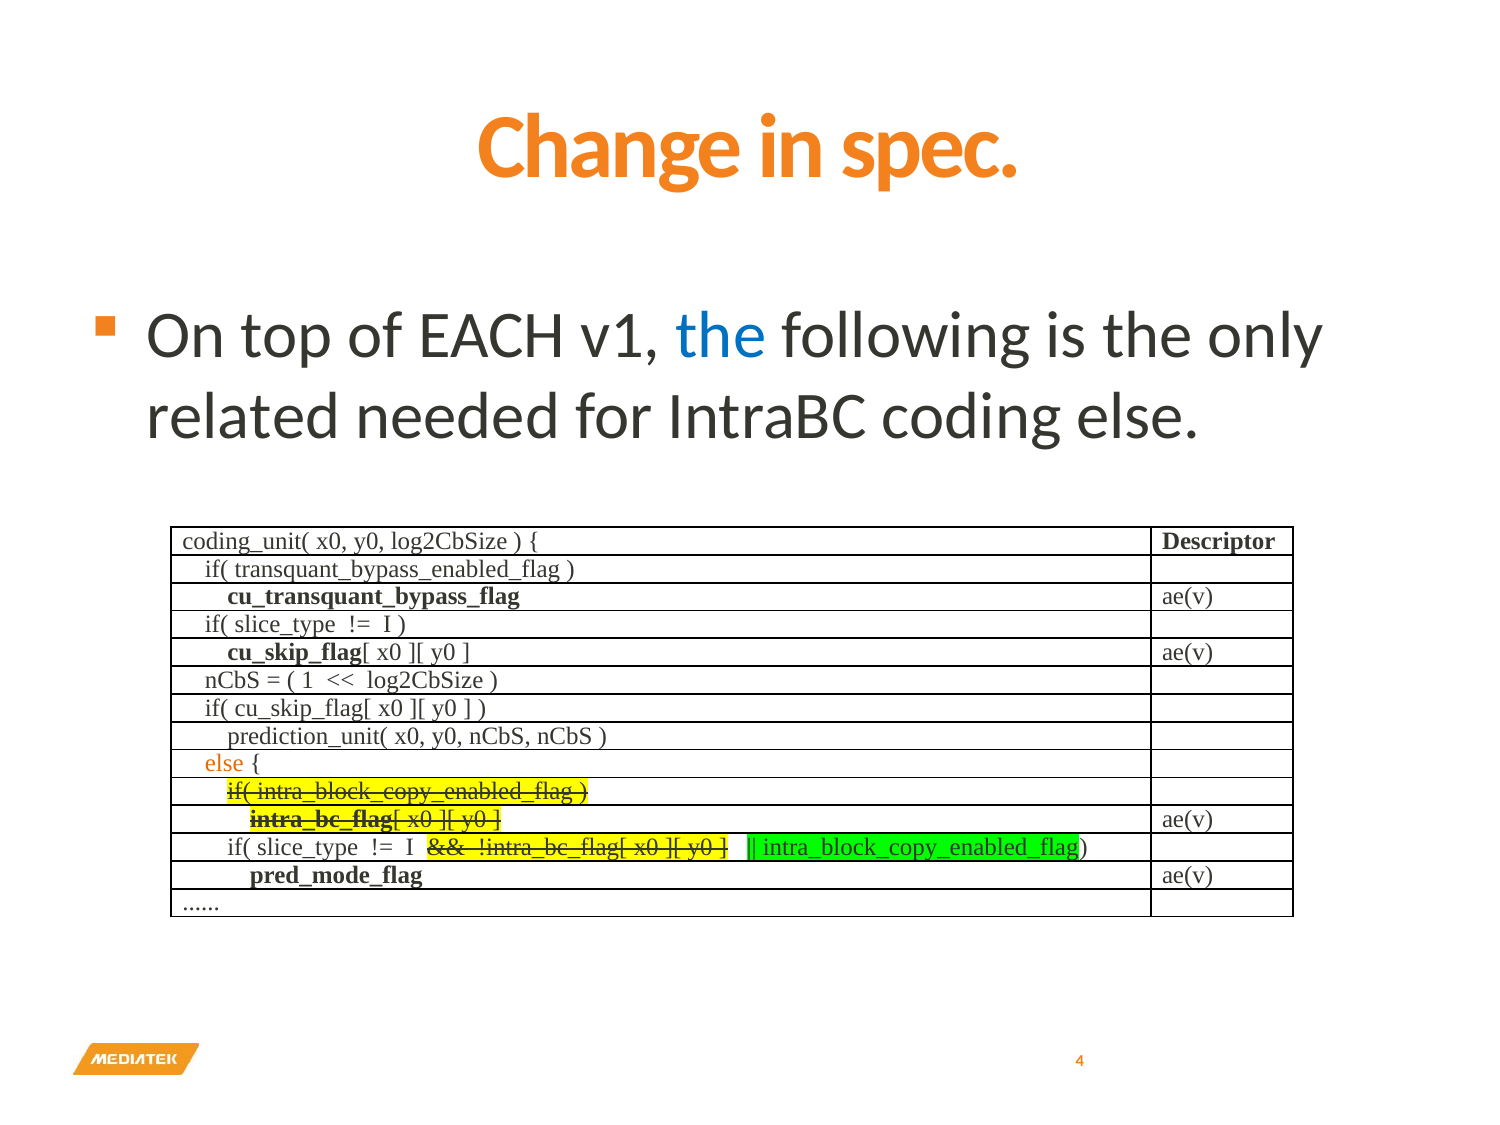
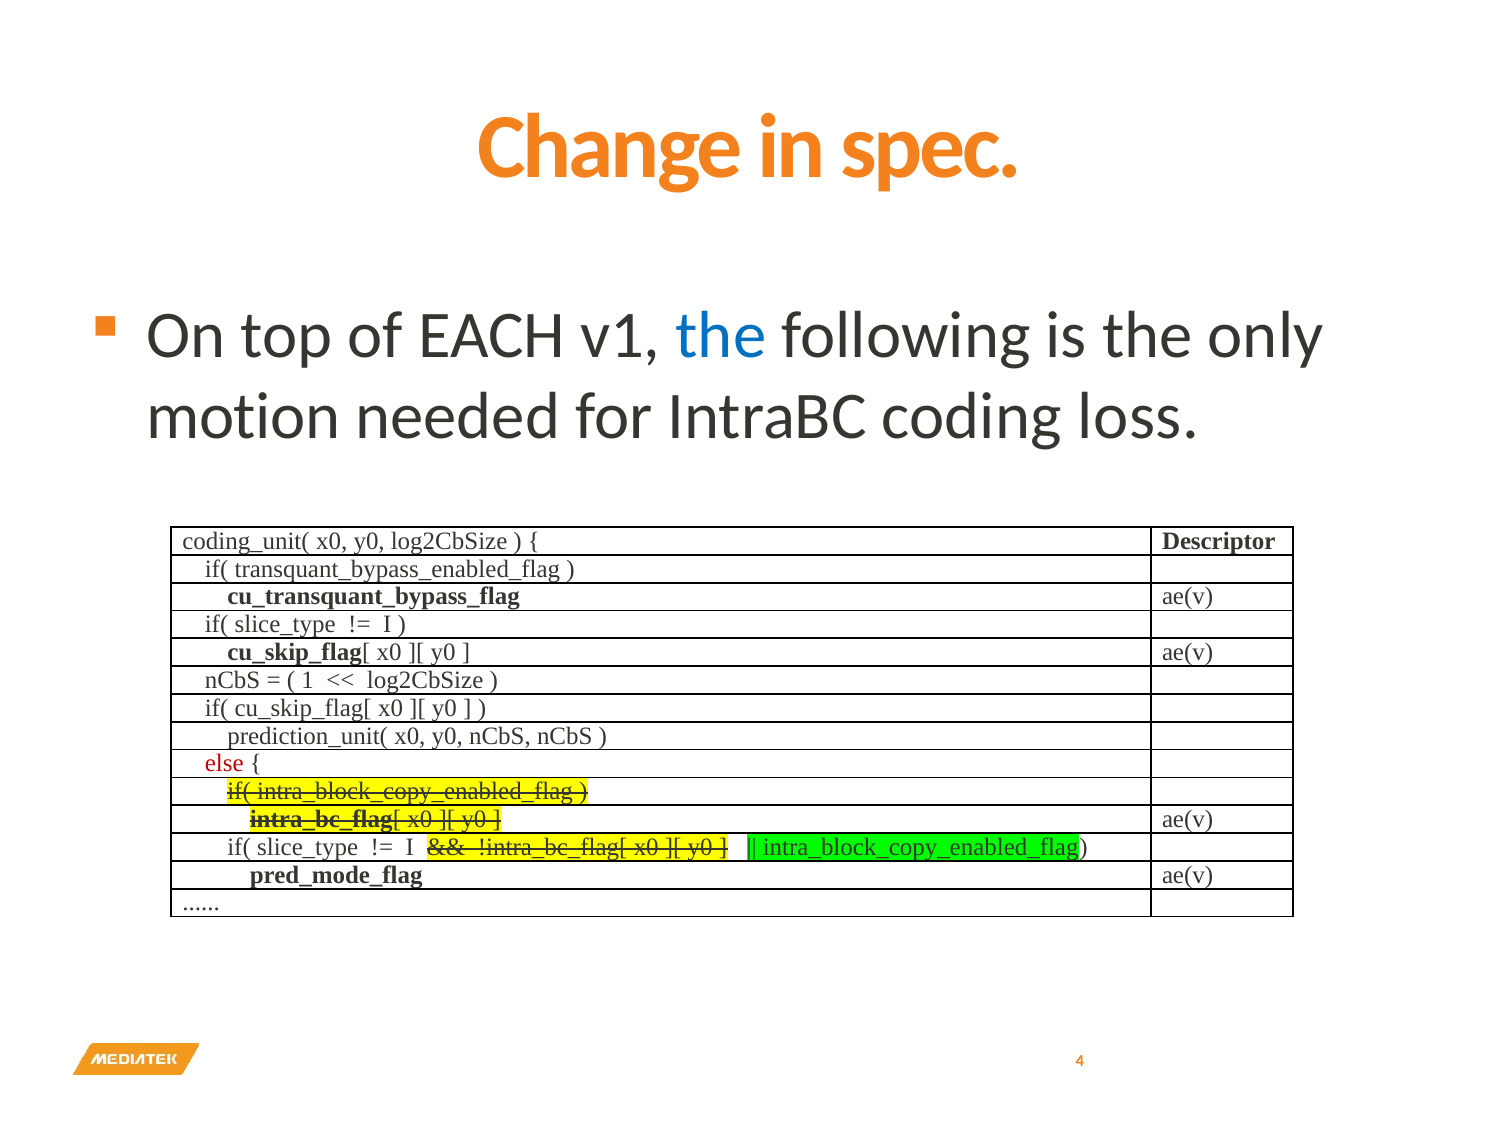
related: related -> motion (243, 417)
coding else: else -> loss (1138, 417)
else colour: orange -> red (224, 764)
